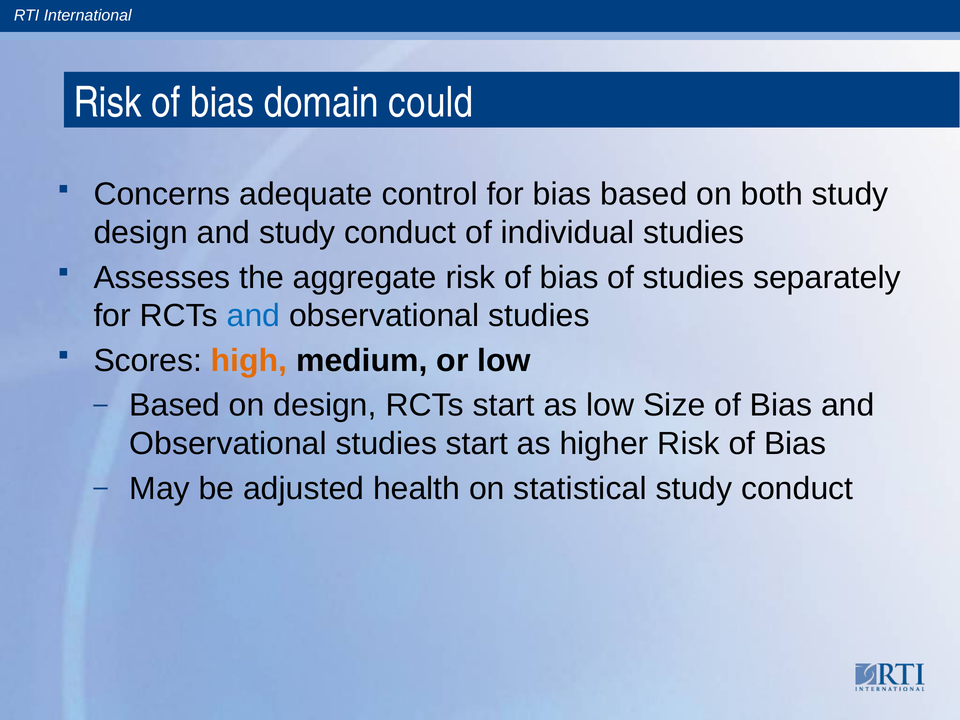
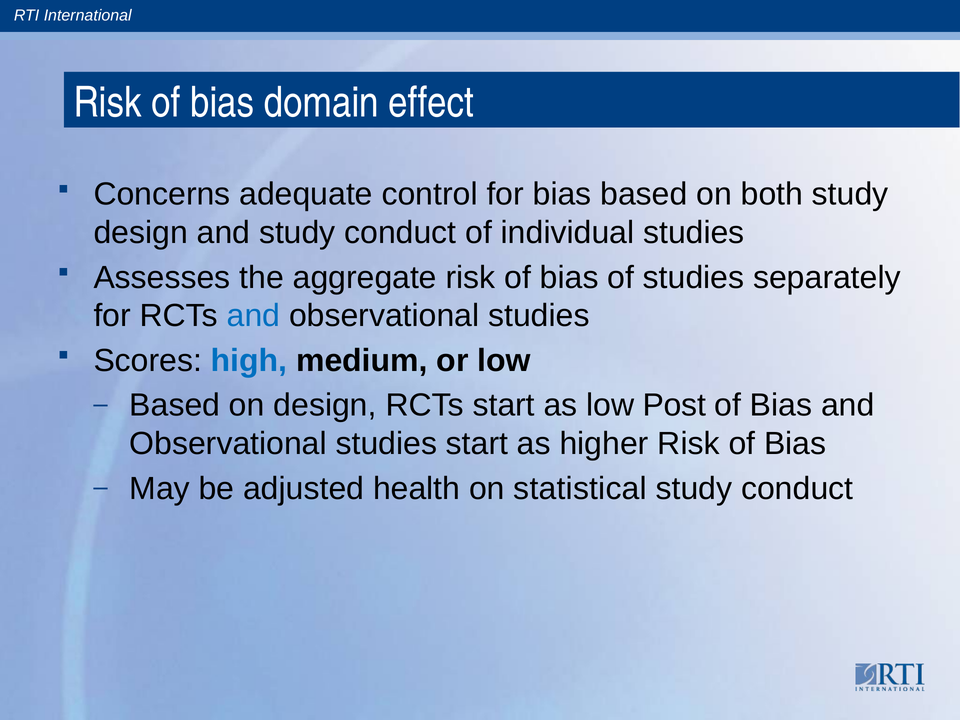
could: could -> effect (431, 103)
high colour: orange -> blue (249, 361)
Size: Size -> Post (674, 405)
